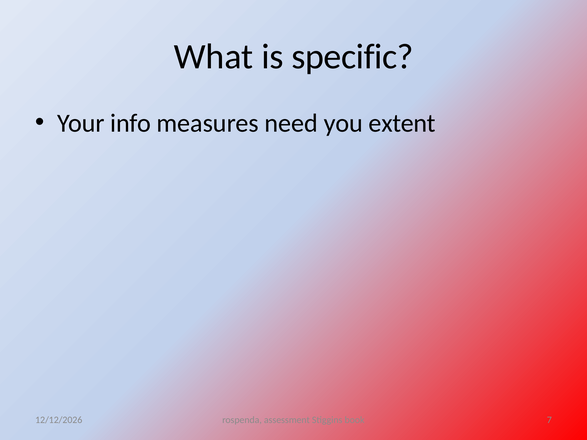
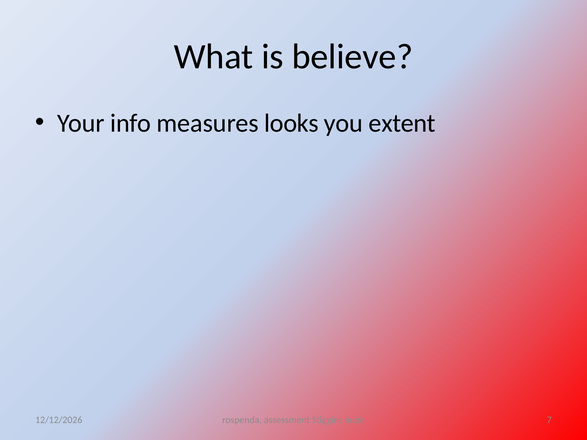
specific: specific -> believe (352, 57)
need: need -> looks (291, 123)
